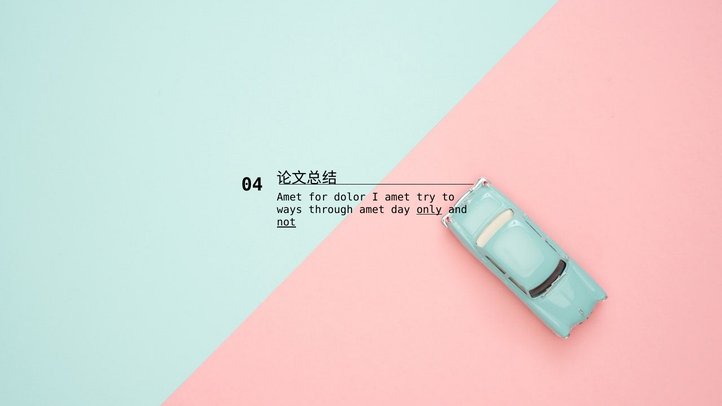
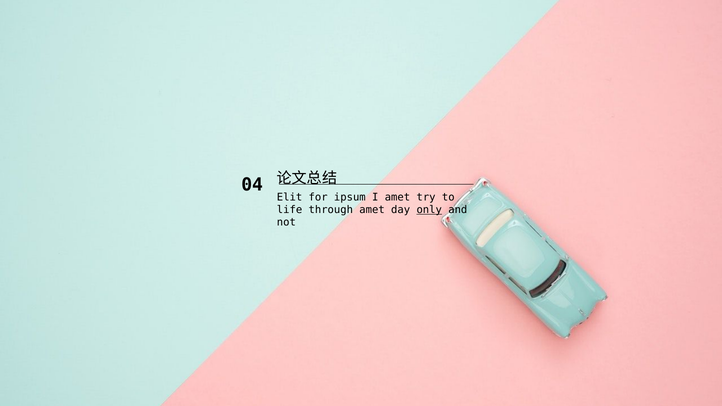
Amet: Amet -> Elit (290, 197)
dolor: dolor -> ipsum (350, 197)
ways: ways -> life (290, 210)
not underline: present -> none (286, 223)
